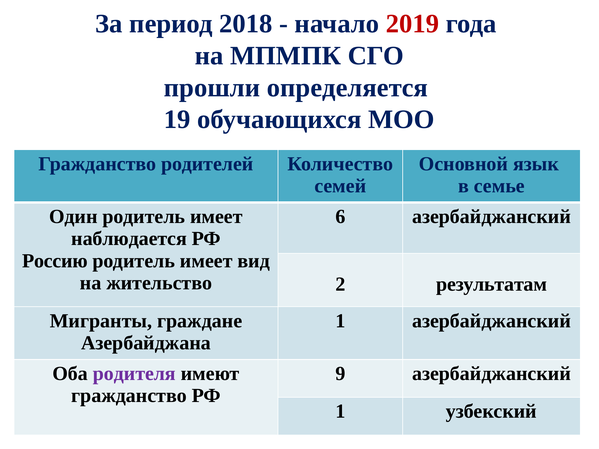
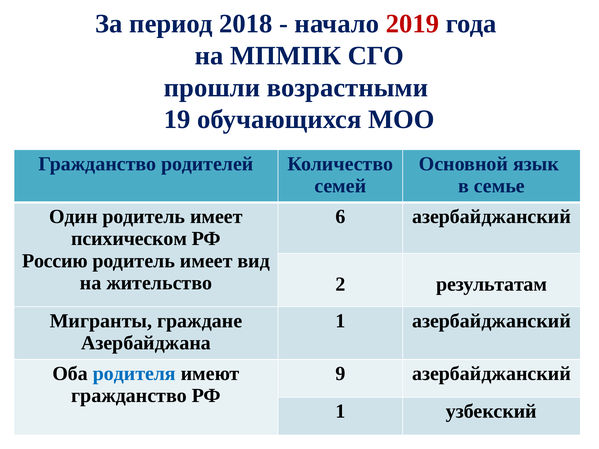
определяется: определяется -> возрастными (347, 88)
наблюдается: наблюдается -> психическом (129, 239)
родителя colour: purple -> blue (134, 374)
